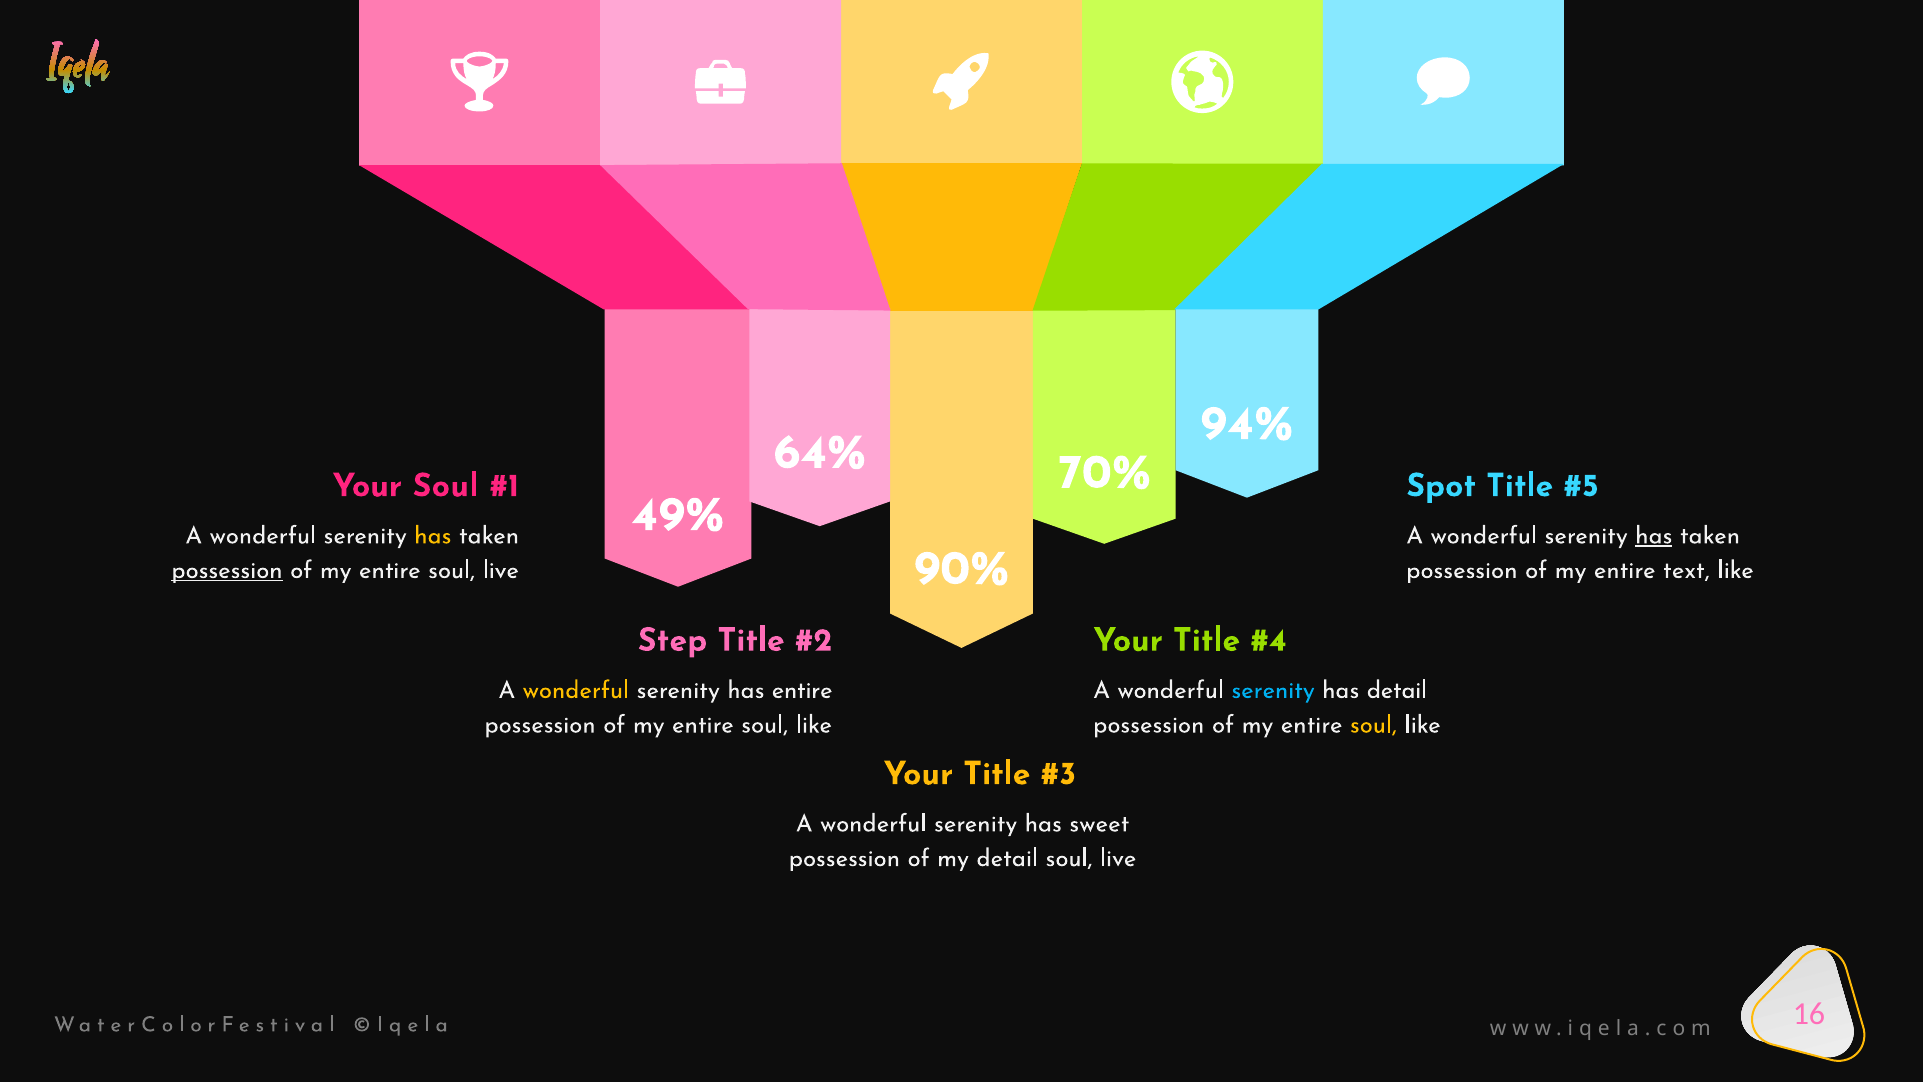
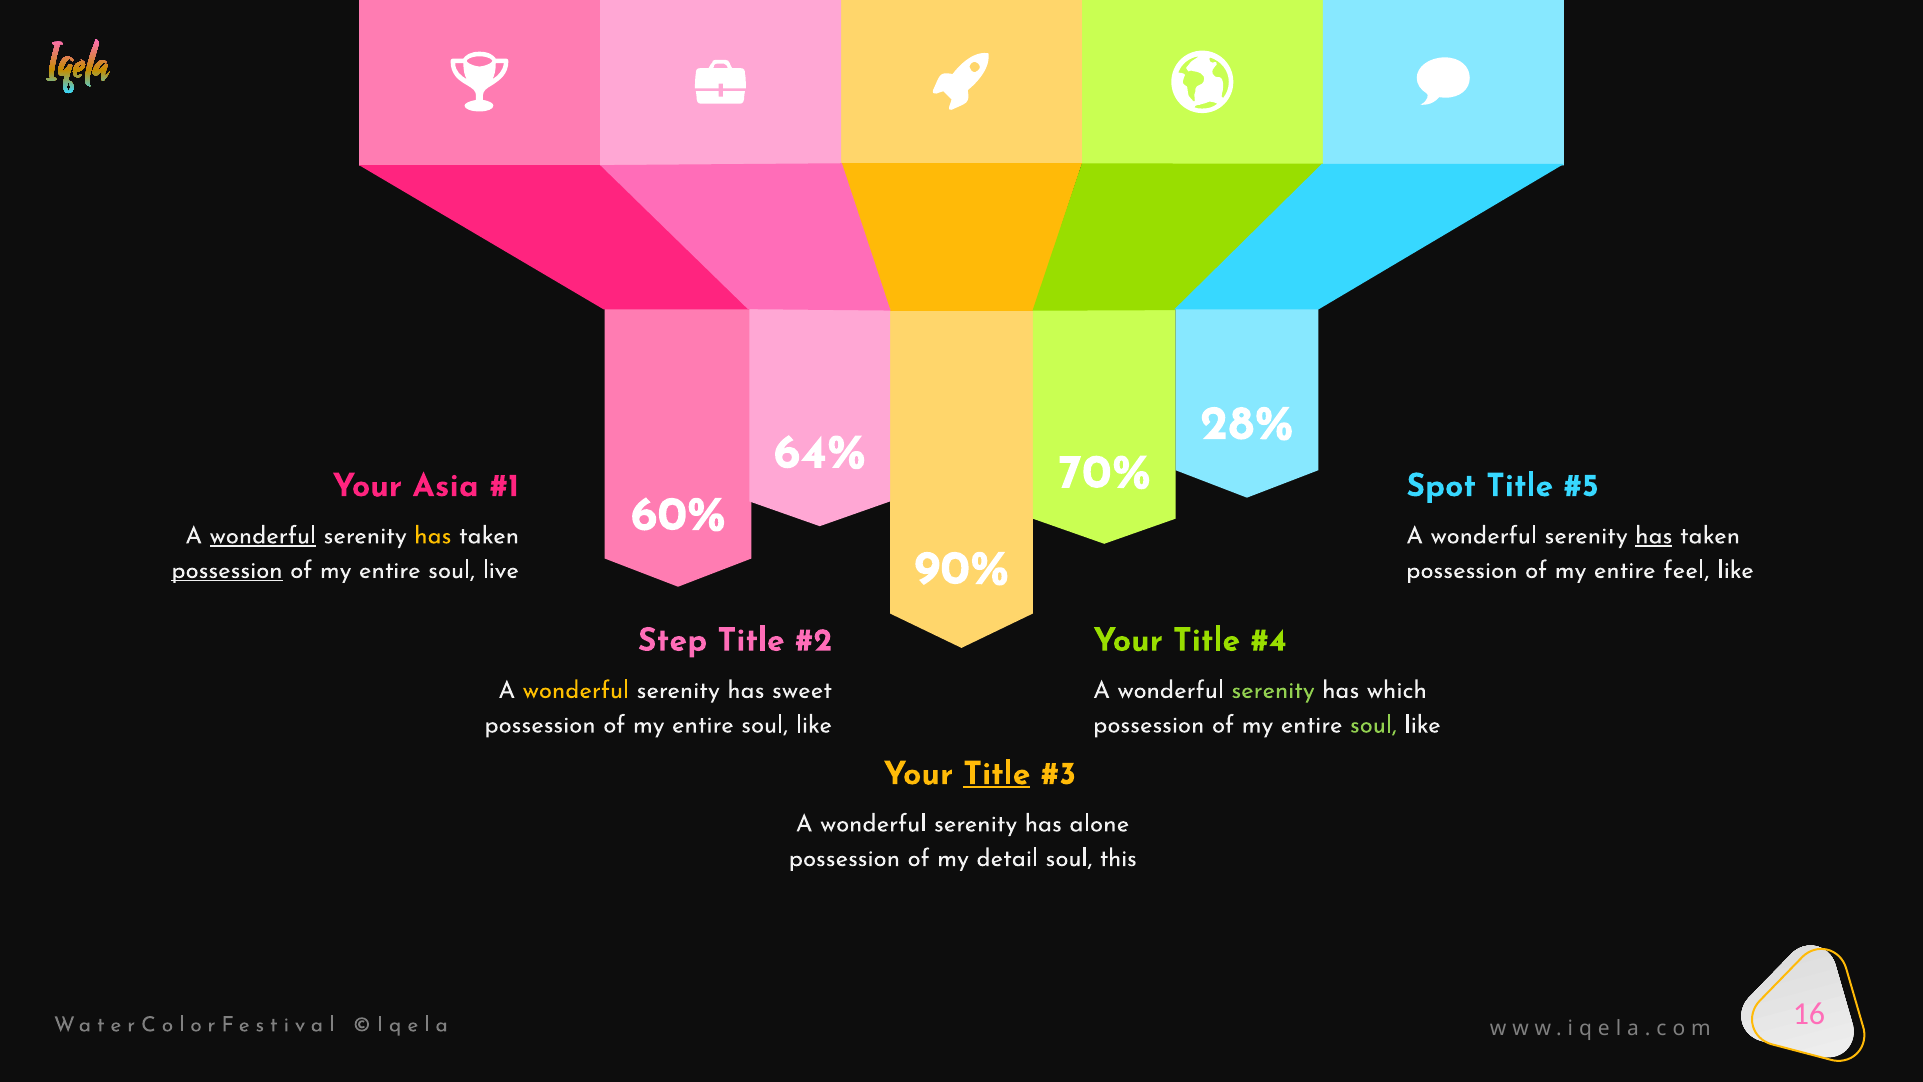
94%: 94% -> 28% (1247, 423)
Your Soul: Soul -> Asia (446, 485)
49%: 49% -> 60% (678, 514)
wonderful underline: none -> present (263, 535)
text: text -> feel (1686, 570)
has entire: entire -> sweet (802, 690)
serenity colour: light blue -> light green (1273, 690)
has detail: detail -> which (1397, 690)
soul colour: yellow -> light green (1373, 724)
Title underline: none -> present (997, 773)
sweet: sweet -> alone (1099, 823)
live: live -> this (1118, 858)
